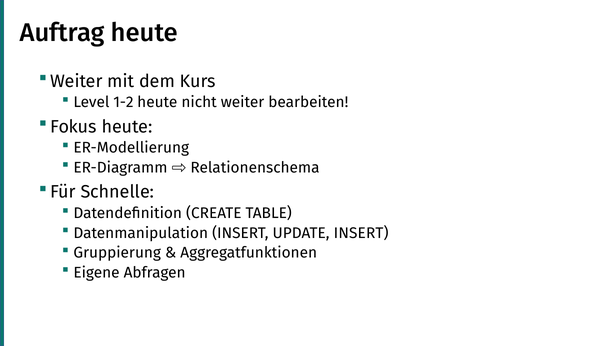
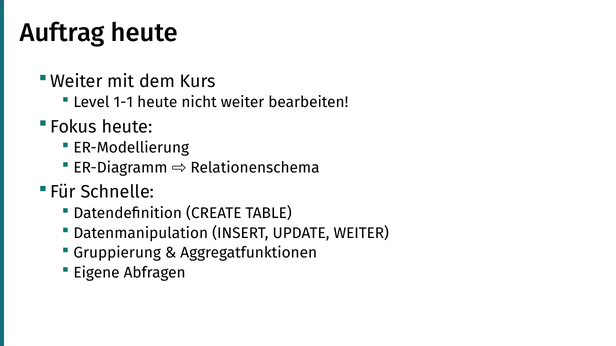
1-2: 1-2 -> 1-1 (123, 102)
UPDATE INSERT: INSERT -> WEITER (361, 233)
